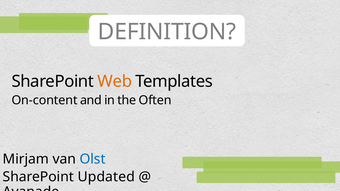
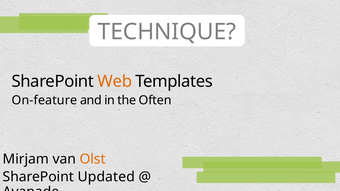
DEFINITION: DEFINITION -> TECHNIQUE (167, 32)
On-content: On-content -> On-feature (44, 100)
Olst colour: blue -> orange (93, 159)
